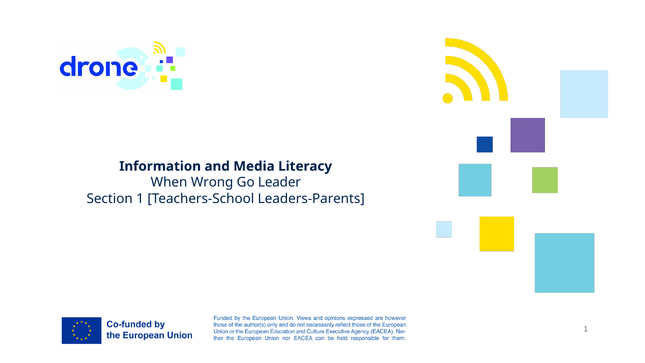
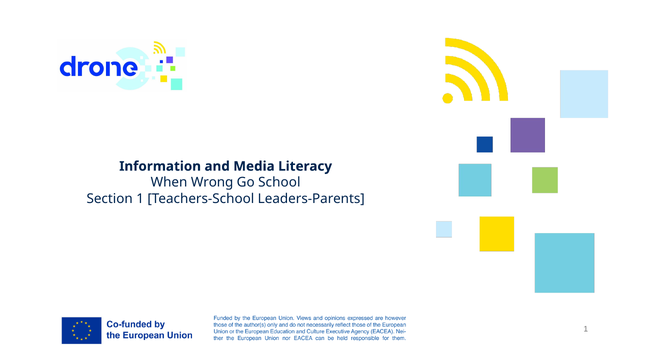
Leader: Leader -> School (279, 182)
